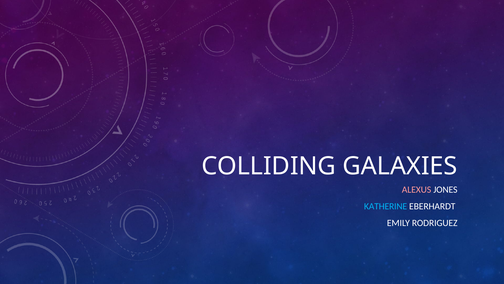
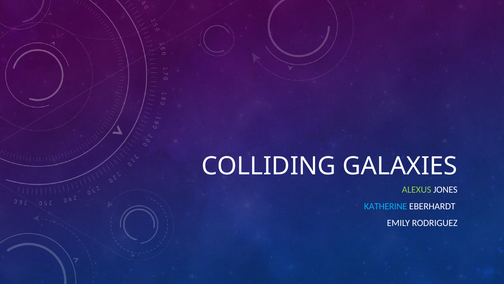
ALEXUS colour: pink -> light green (417, 190)
